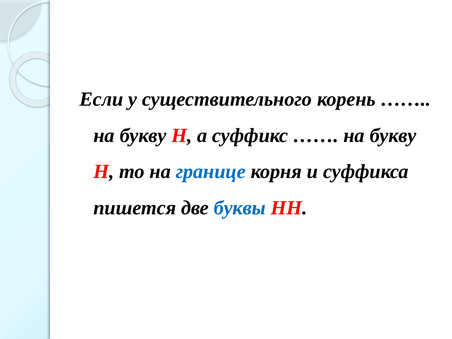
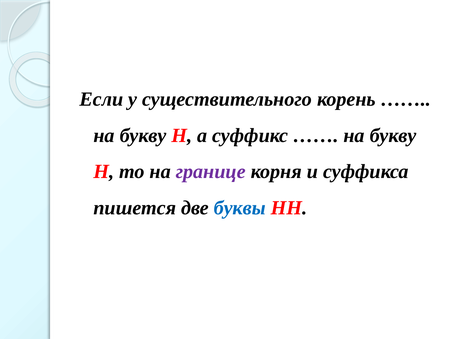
границе colour: blue -> purple (211, 172)
